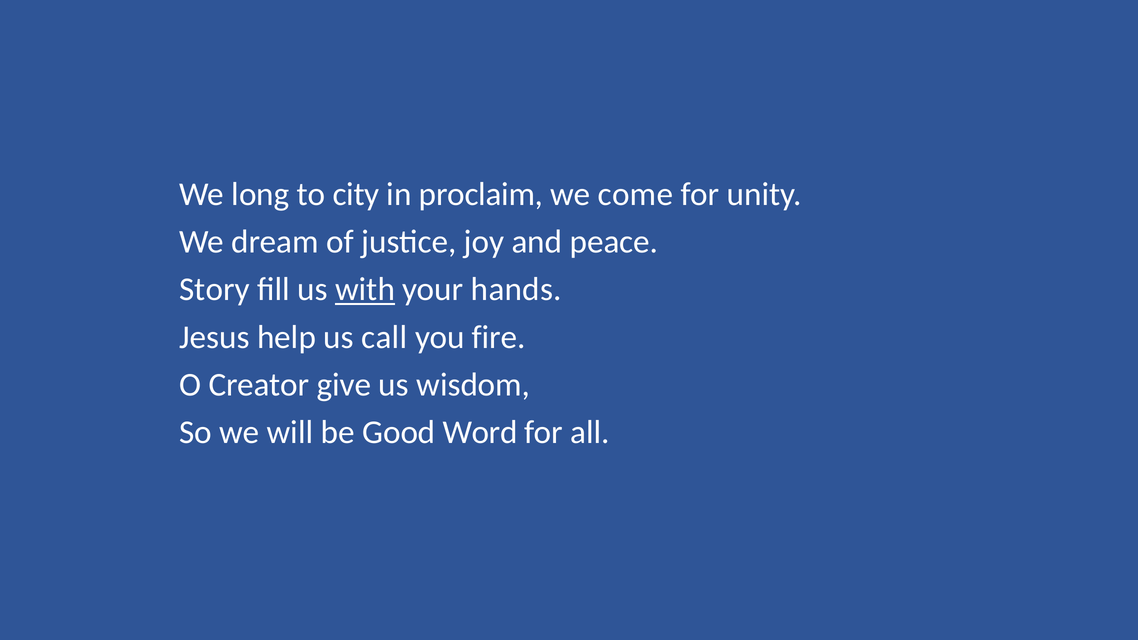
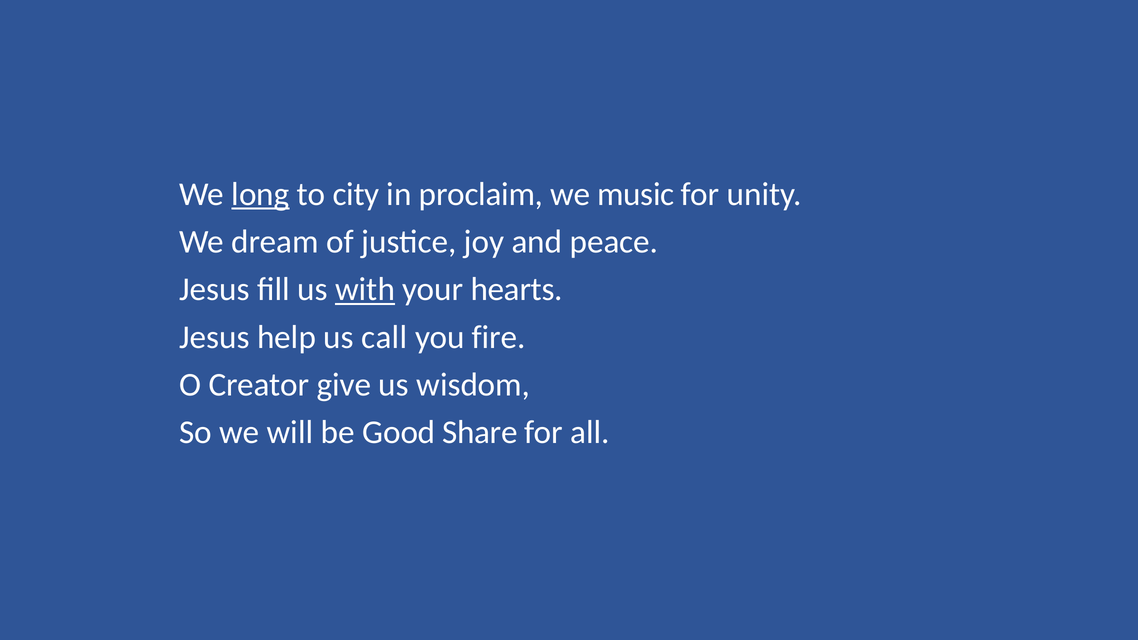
long underline: none -> present (260, 194)
come: come -> music (636, 194)
Story: Story -> Jesus (214, 290)
hands: hands -> hearts (517, 290)
Word: Word -> Share (480, 433)
